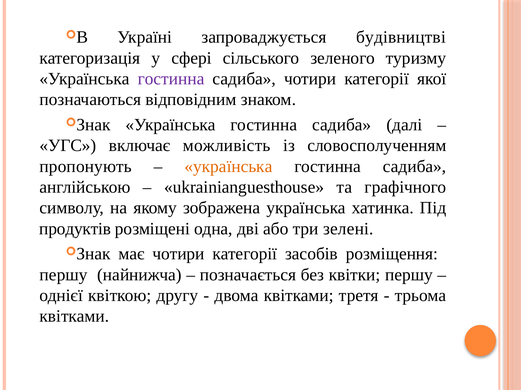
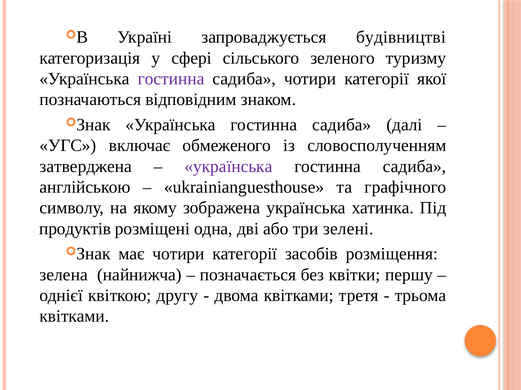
можливість: можливість -> обмеженого (227, 146)
пропонують: пропонують -> затверджена (86, 167)
українська colour: orange -> purple (229, 167)
першу: першу -> зелена (64, 275)
